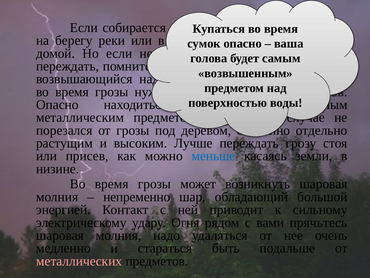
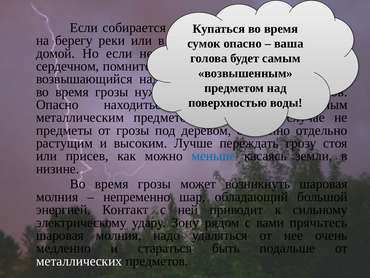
переждать: переждать -> сердечном (68, 66)
порезался: порезался -> предметы (64, 130)
Огня: Огня -> Зону (185, 222)
металлических colour: pink -> white (79, 261)
